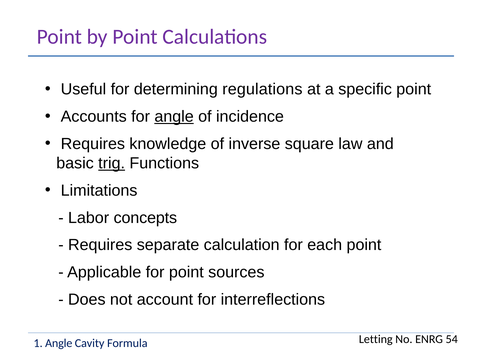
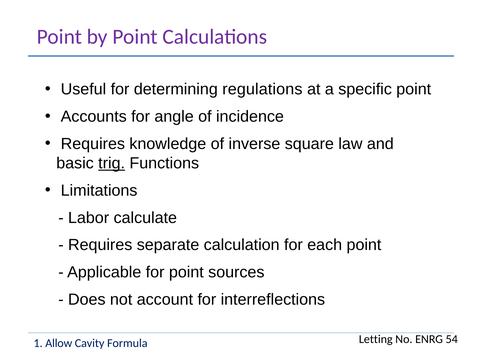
angle underline: present -> none (174, 117)
concepts: concepts -> calculate (145, 218)
1 Angle: Angle -> Allow (59, 344)
